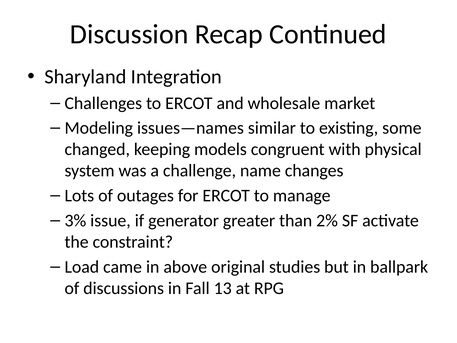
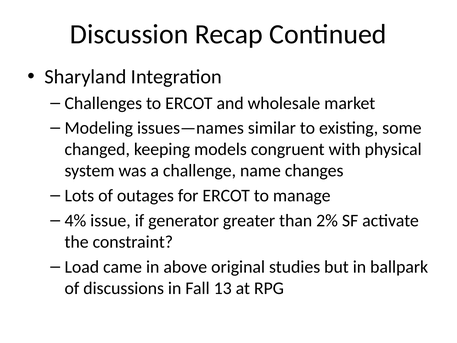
3%: 3% -> 4% (75, 220)
